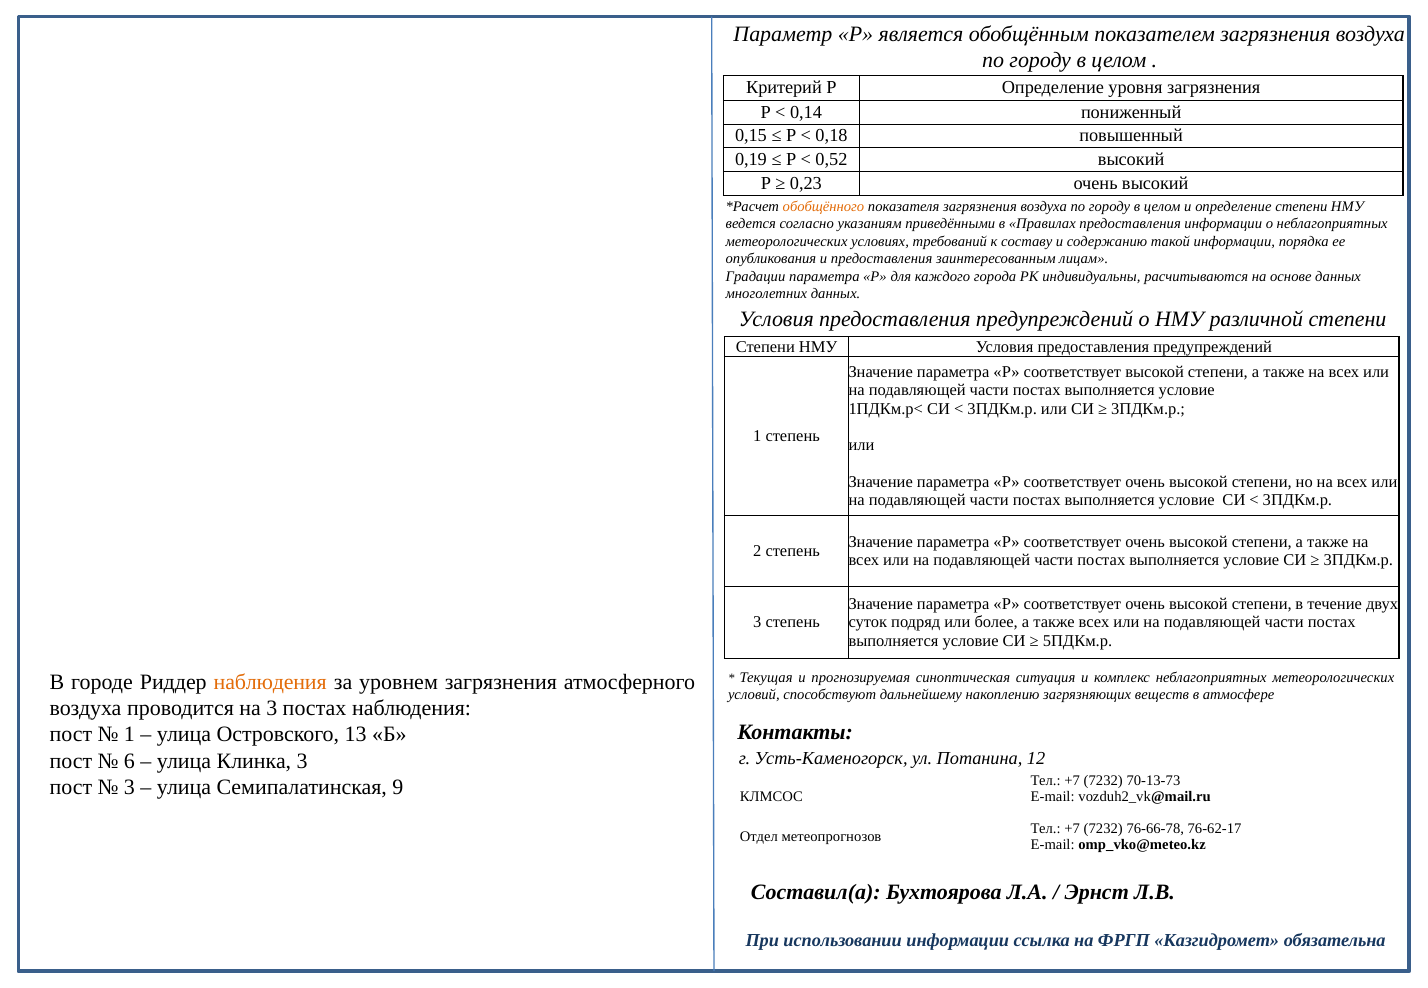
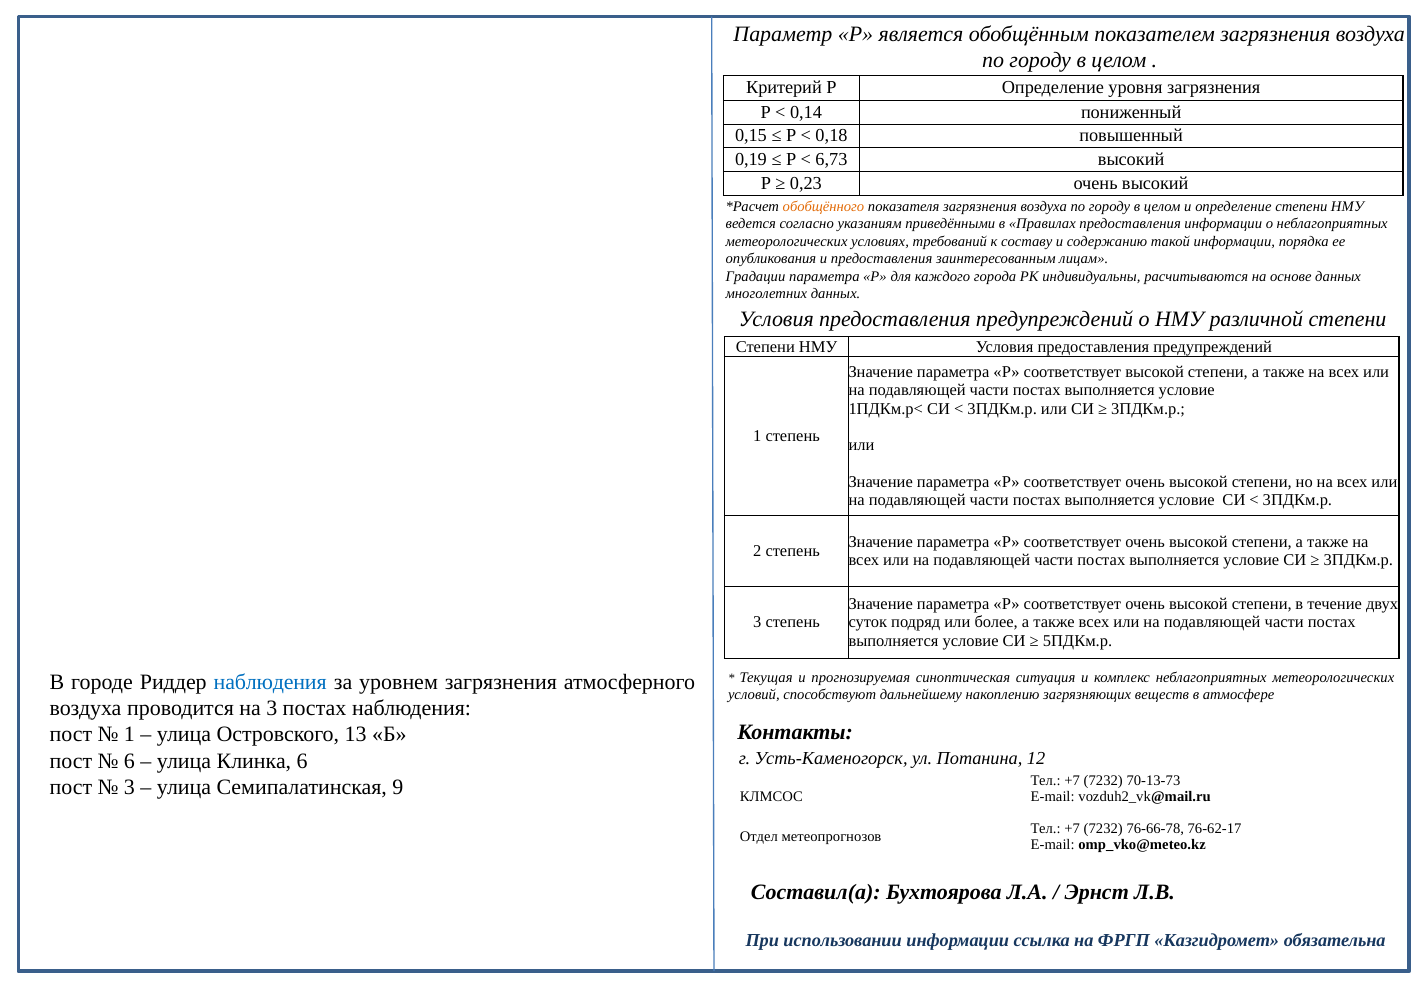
0,52: 0,52 -> 6,73 (831, 160)
наблюдения colour: orange -> blue (270, 682)
Клинка 3: 3 -> 6 (302, 762)
